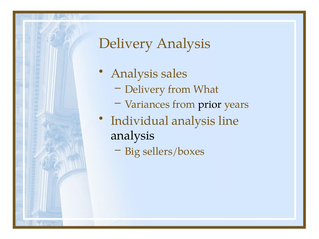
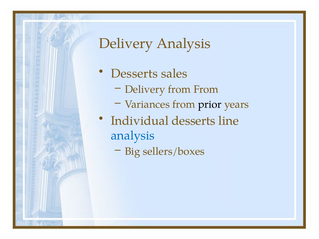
Analysis: Analysis -> Desserts (134, 74)
from What: What -> From (206, 90)
Individual analysis: analysis -> desserts (194, 121)
analysis colour: black -> blue (133, 136)
